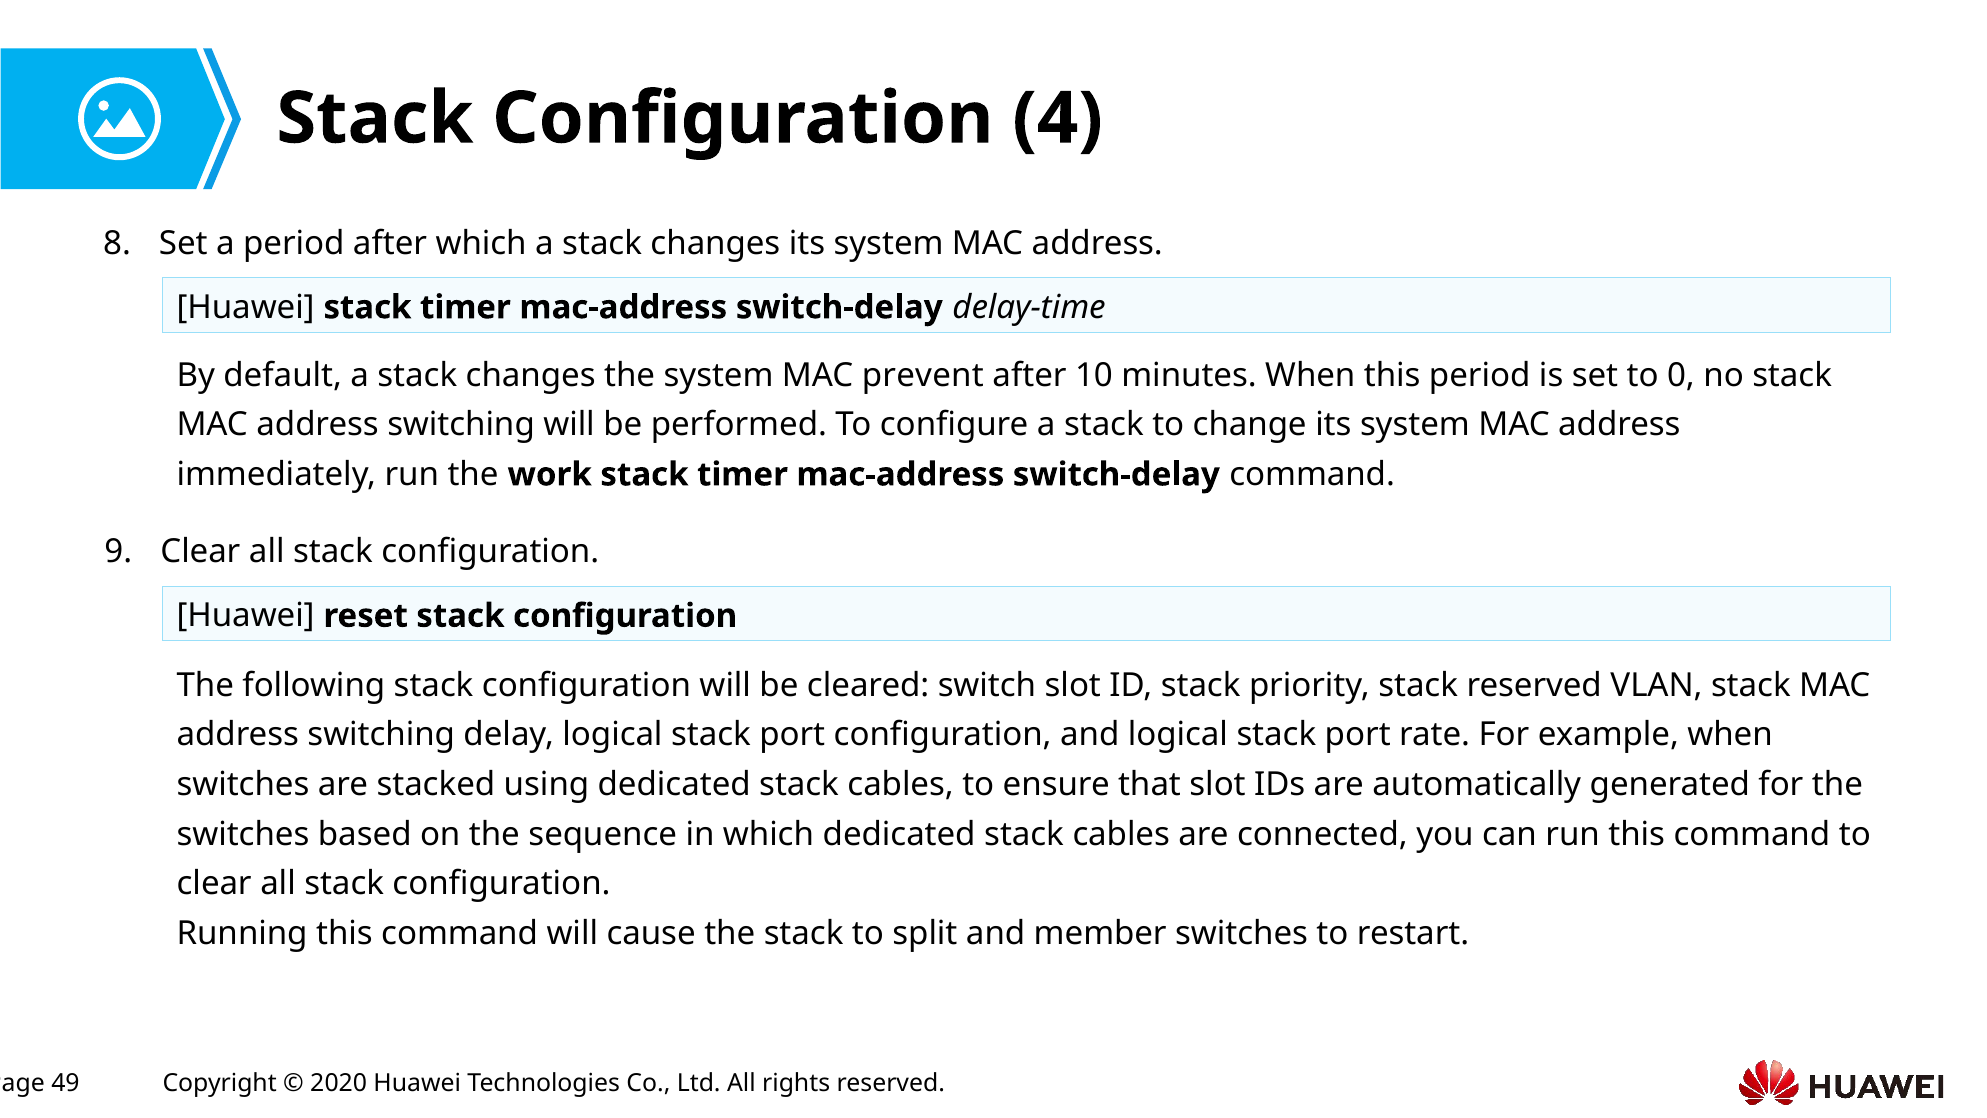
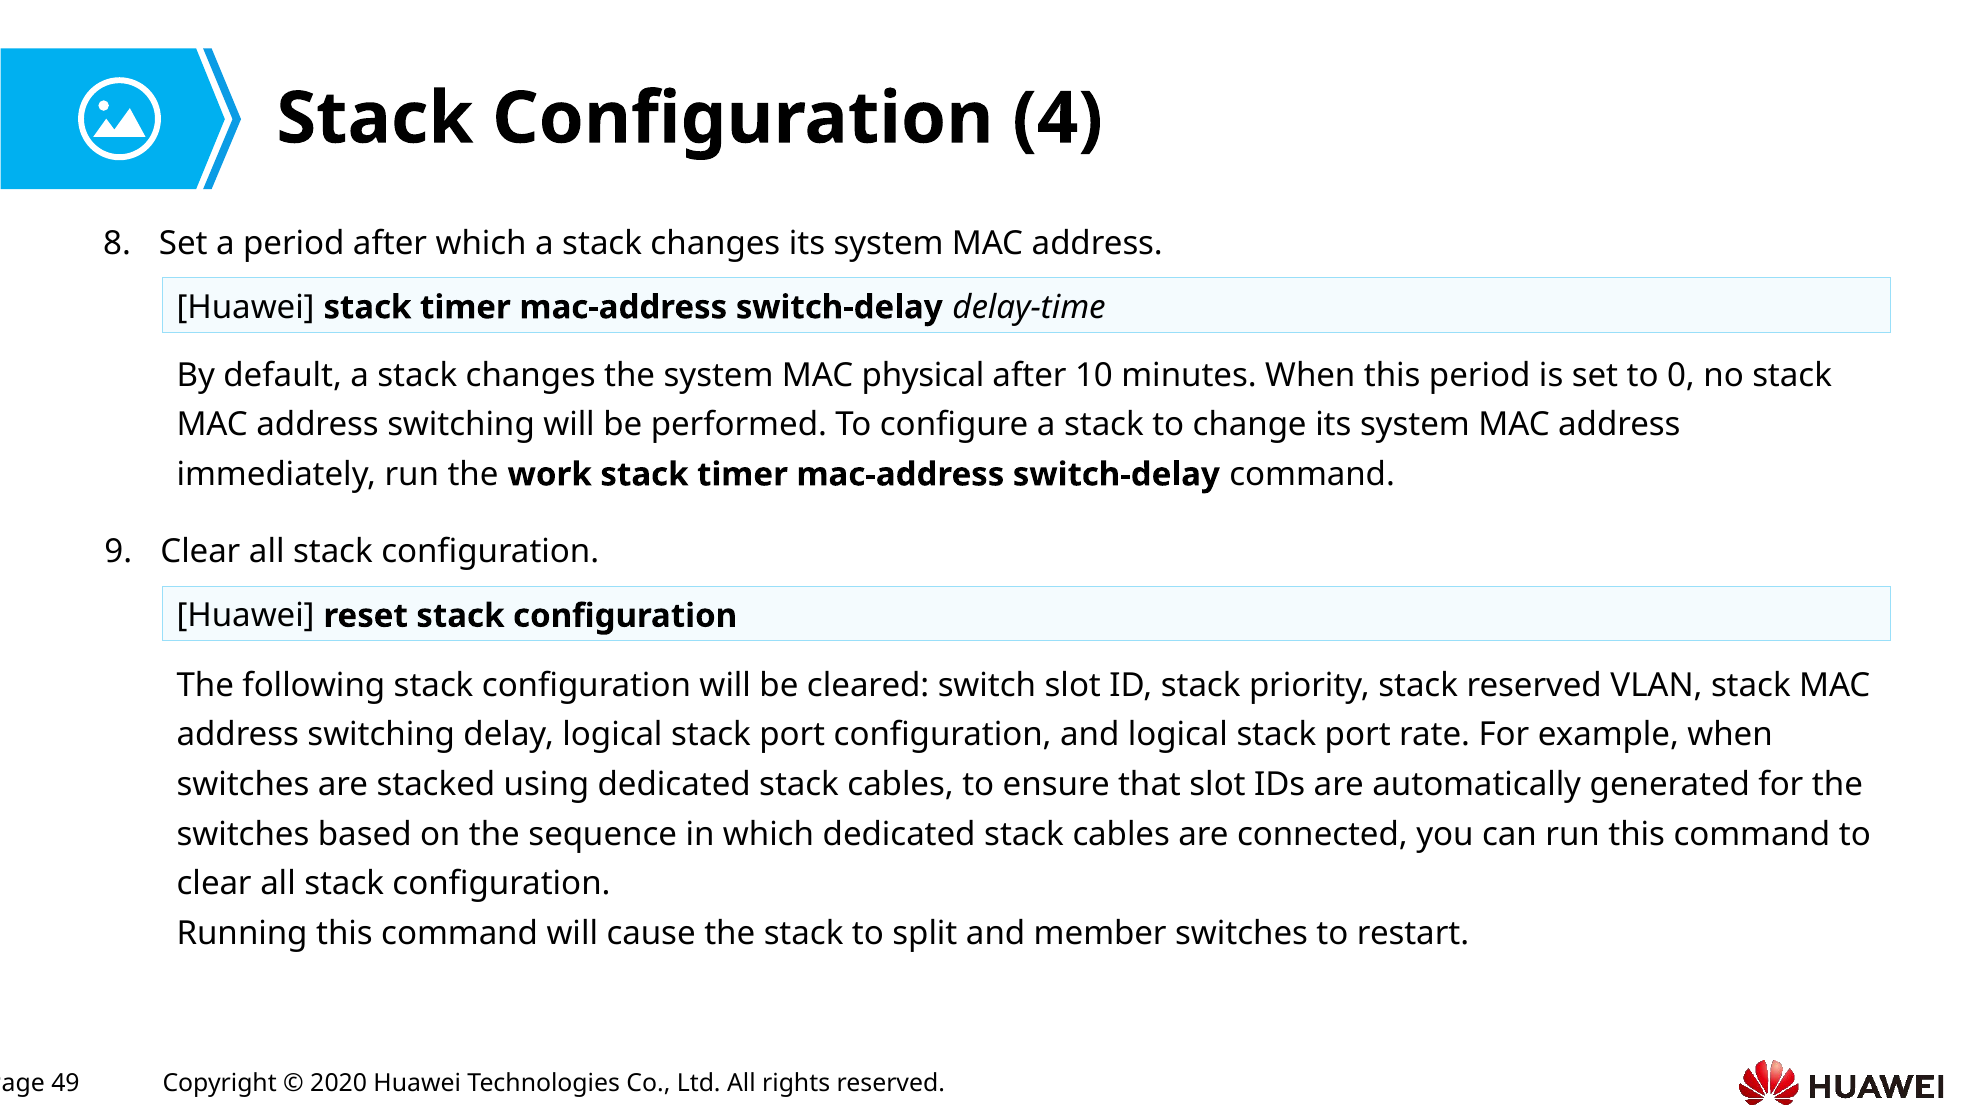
prevent: prevent -> physical (923, 375)
